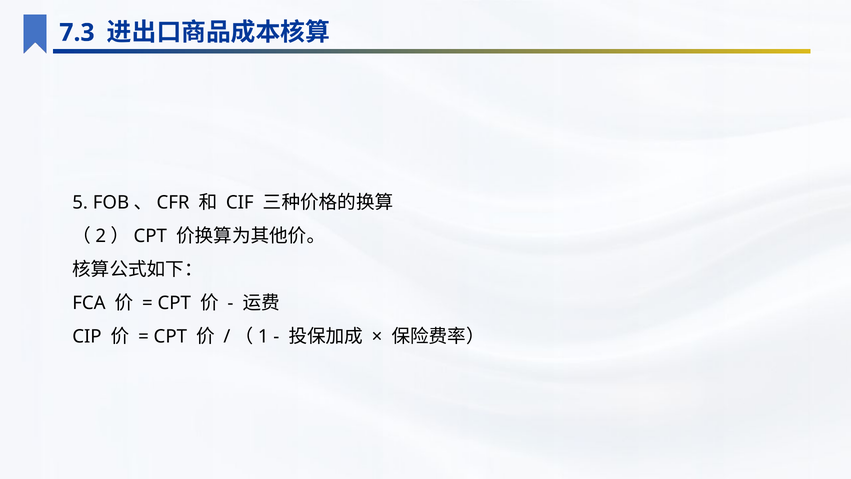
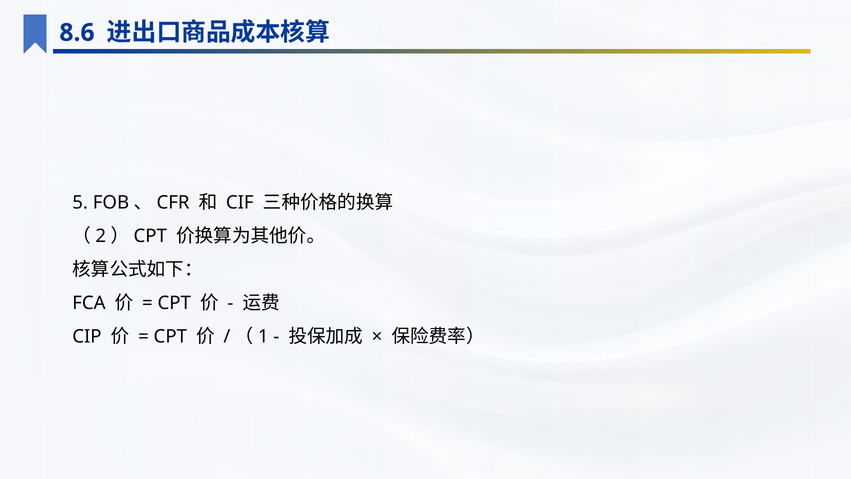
7.3: 7.3 -> 8.6 (77, 33)
